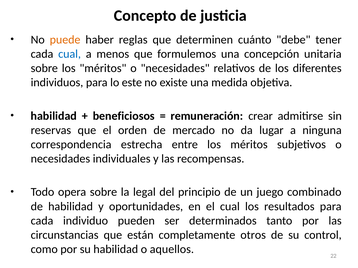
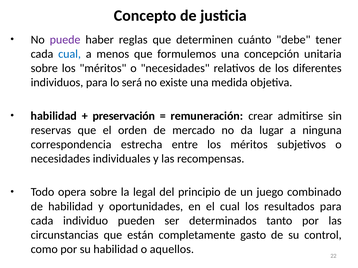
puede colour: orange -> purple (65, 40)
este: este -> será (132, 83)
beneficiosos: beneficiosos -> preservación (124, 116)
otros: otros -> gasto (253, 235)
